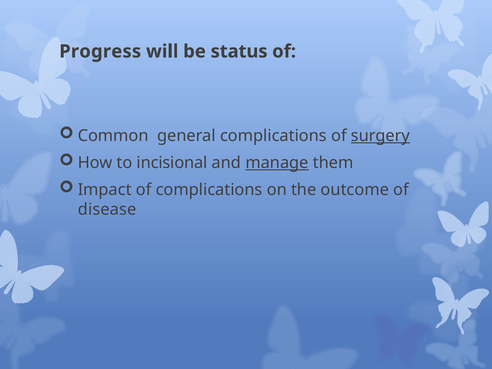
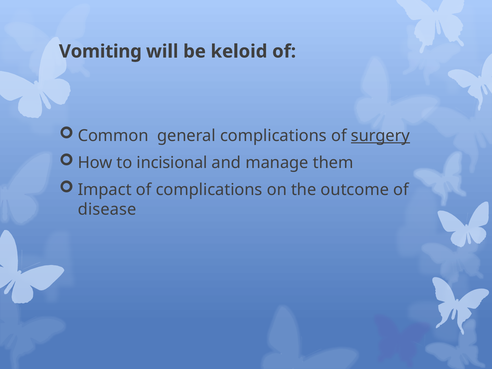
Progress: Progress -> Vomiting (100, 51)
status: status -> keloid (239, 51)
manage underline: present -> none (277, 163)
